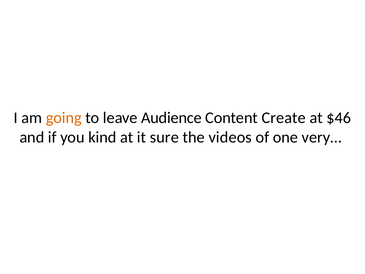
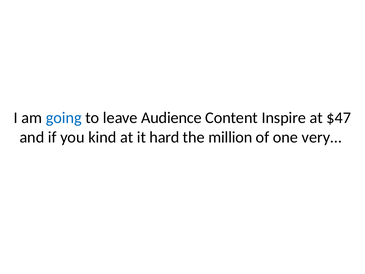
going colour: orange -> blue (64, 118)
Create: Create -> Inspire (284, 118)
$46: $46 -> $47 (339, 118)
sure: sure -> hard (164, 137)
videos: videos -> million (230, 137)
